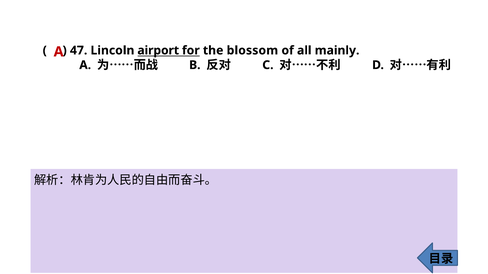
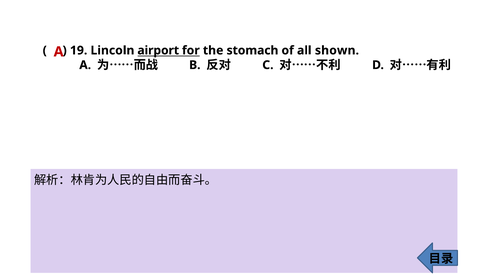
47: 47 -> 19 (79, 51)
blossom: blossom -> stomach (252, 51)
mainly: mainly -> shown (337, 51)
